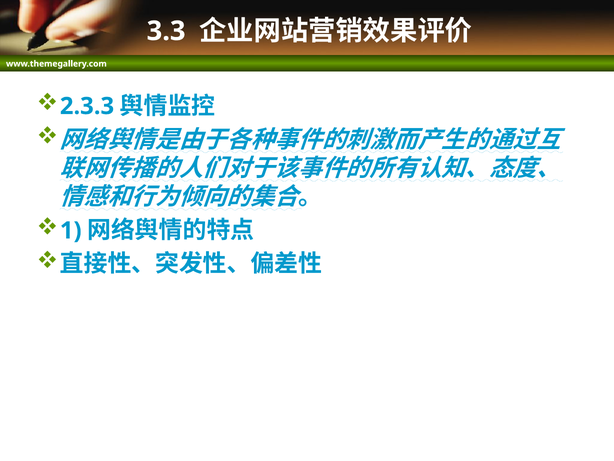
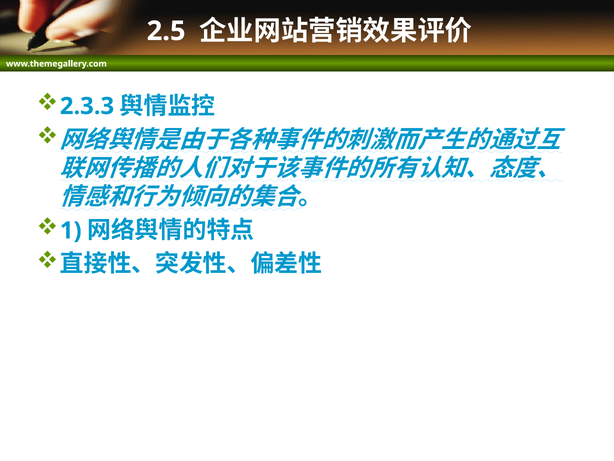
3.3: 3.3 -> 2.5 (166, 31)
